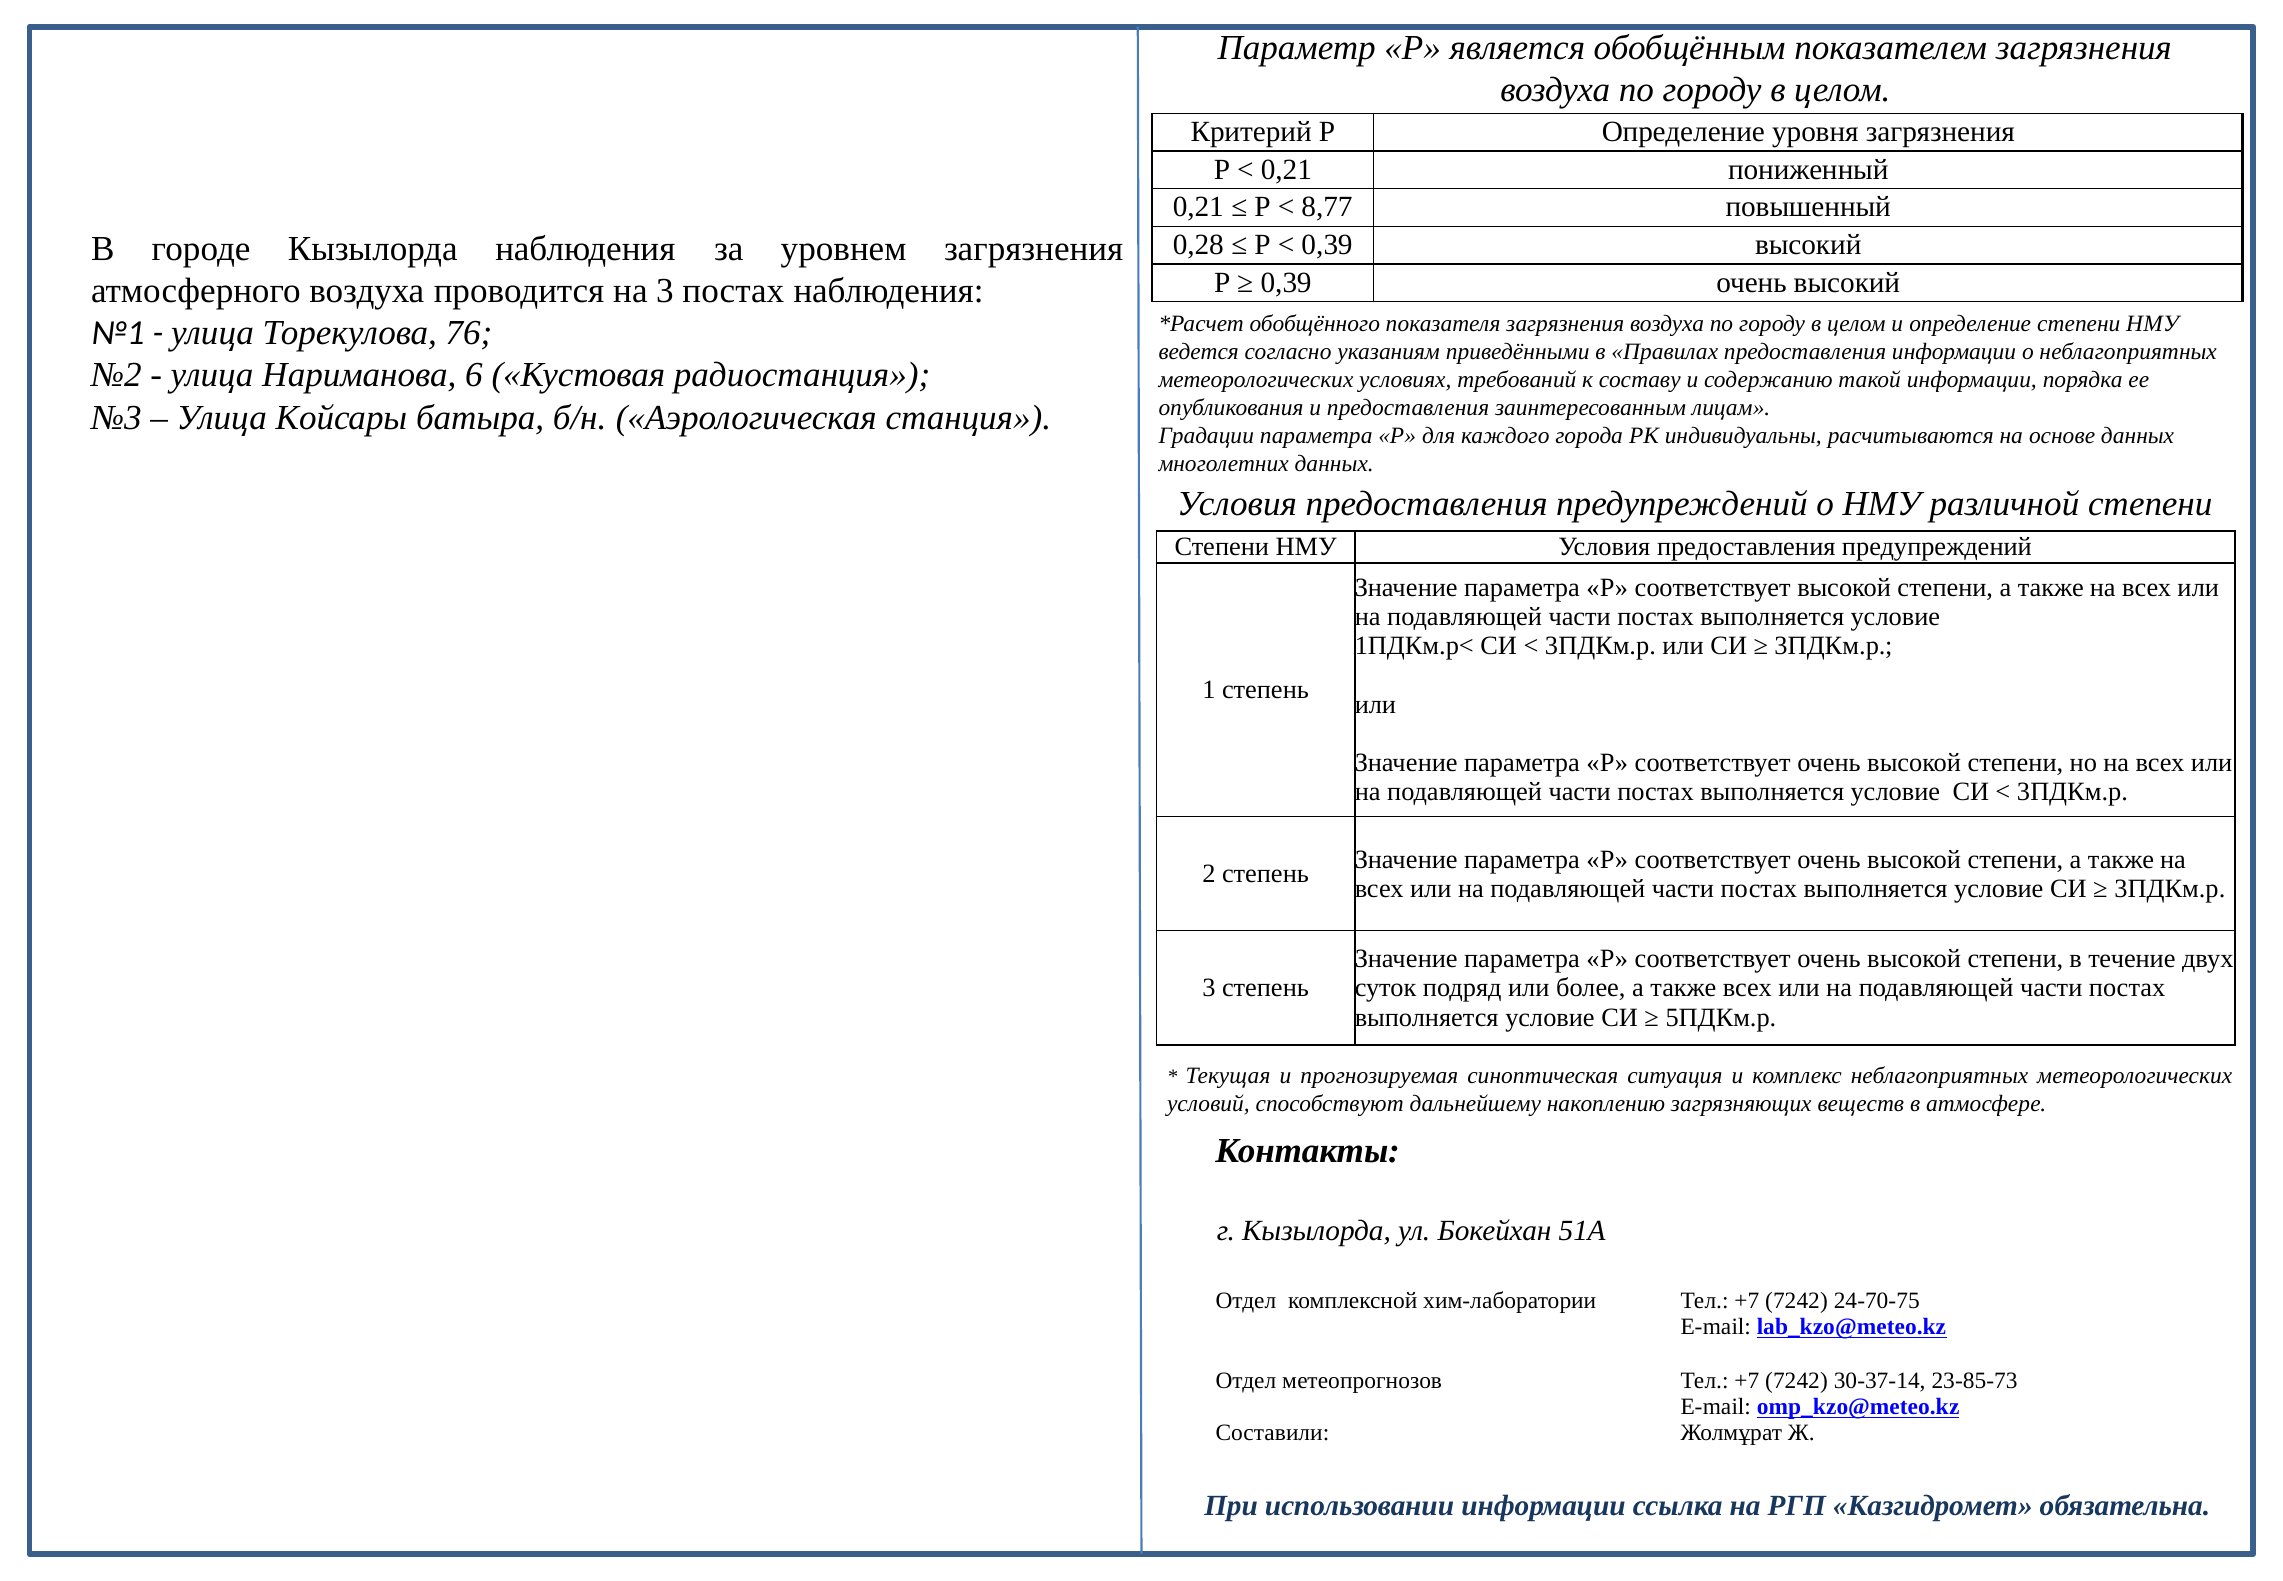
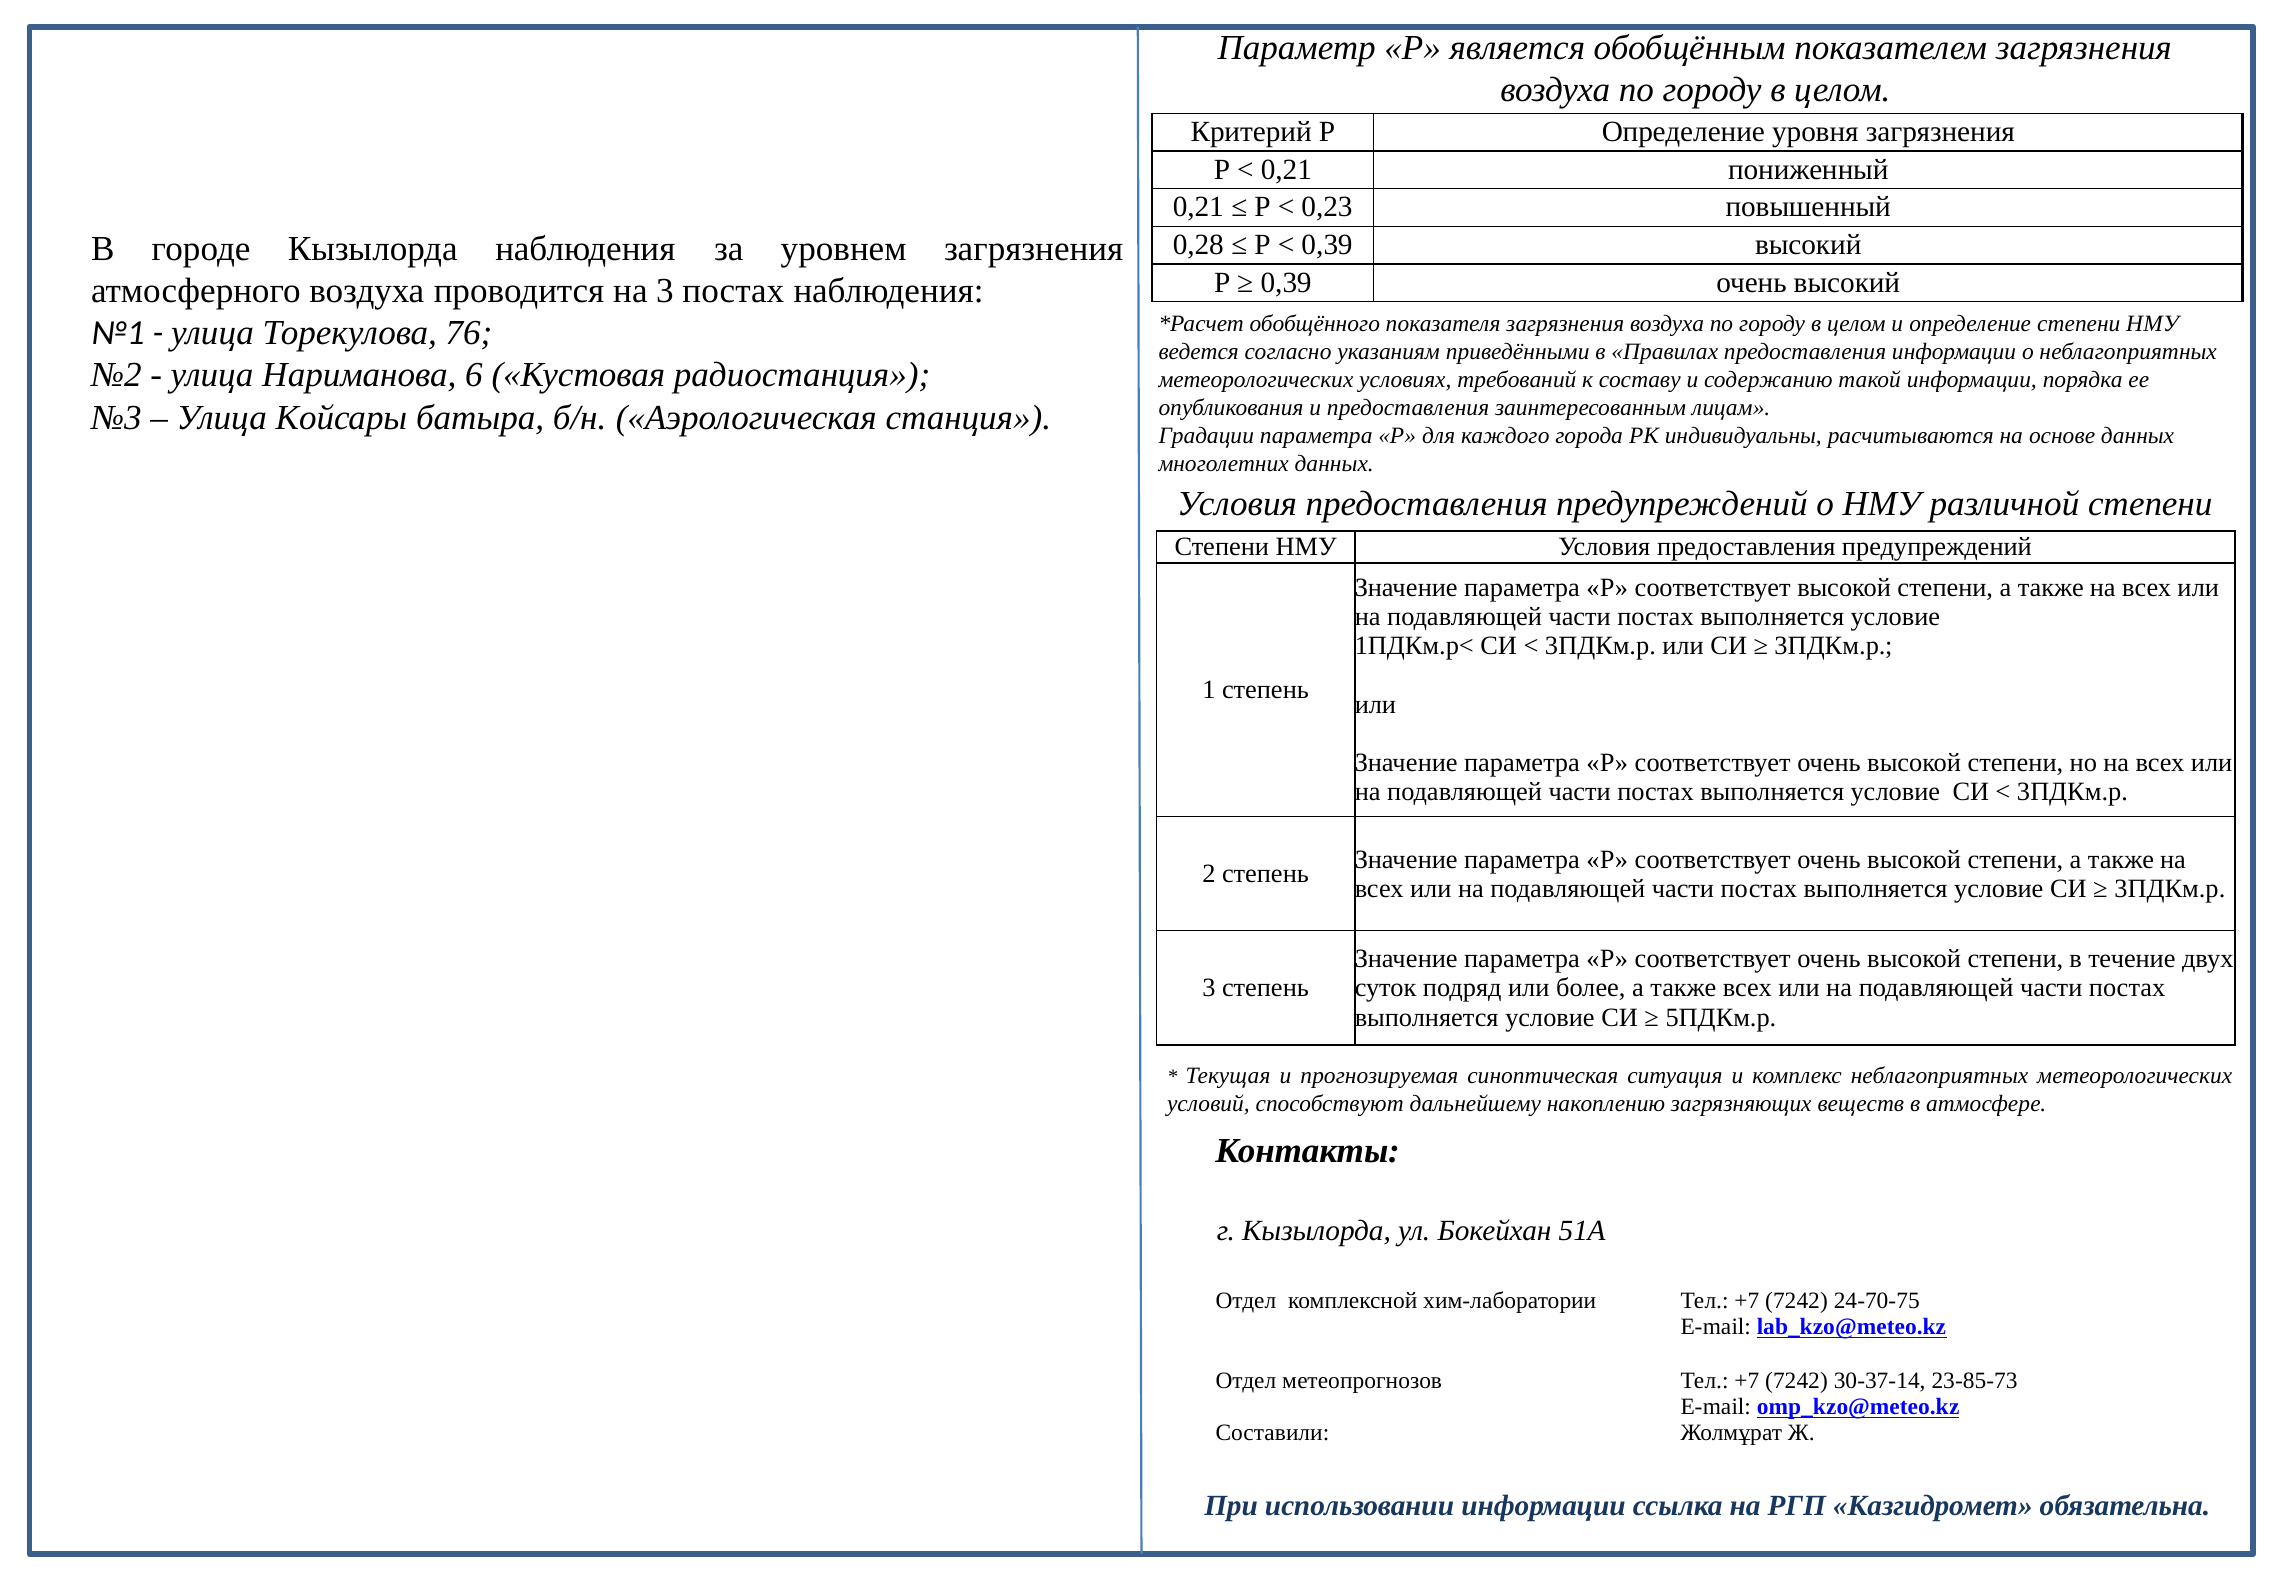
8,77: 8,77 -> 0,23 (1327, 207)
